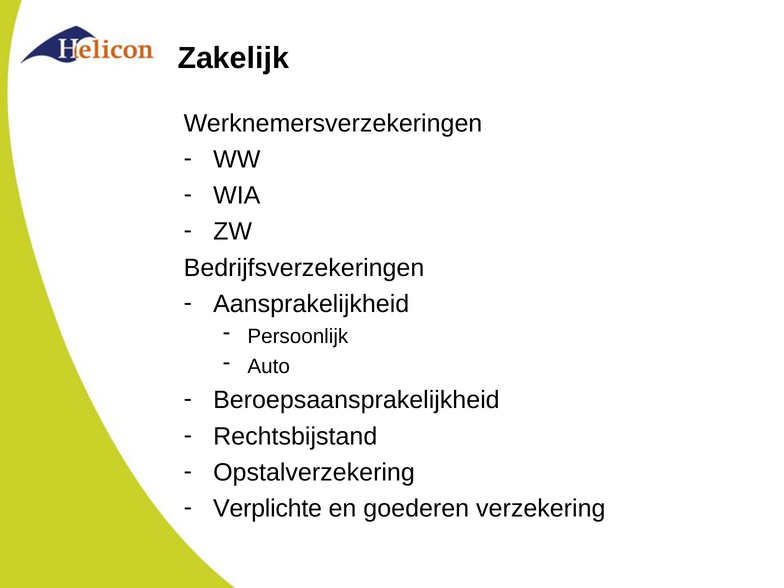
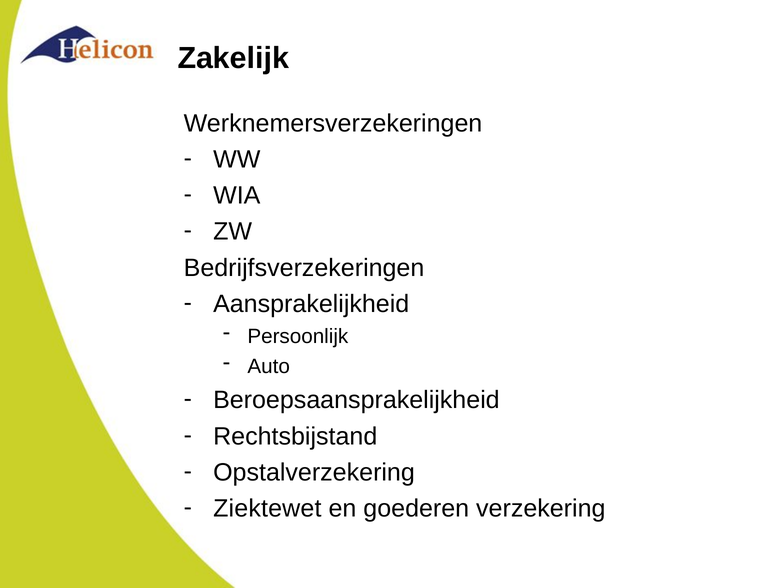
Verplichte: Verplichte -> Ziektewet (267, 509)
